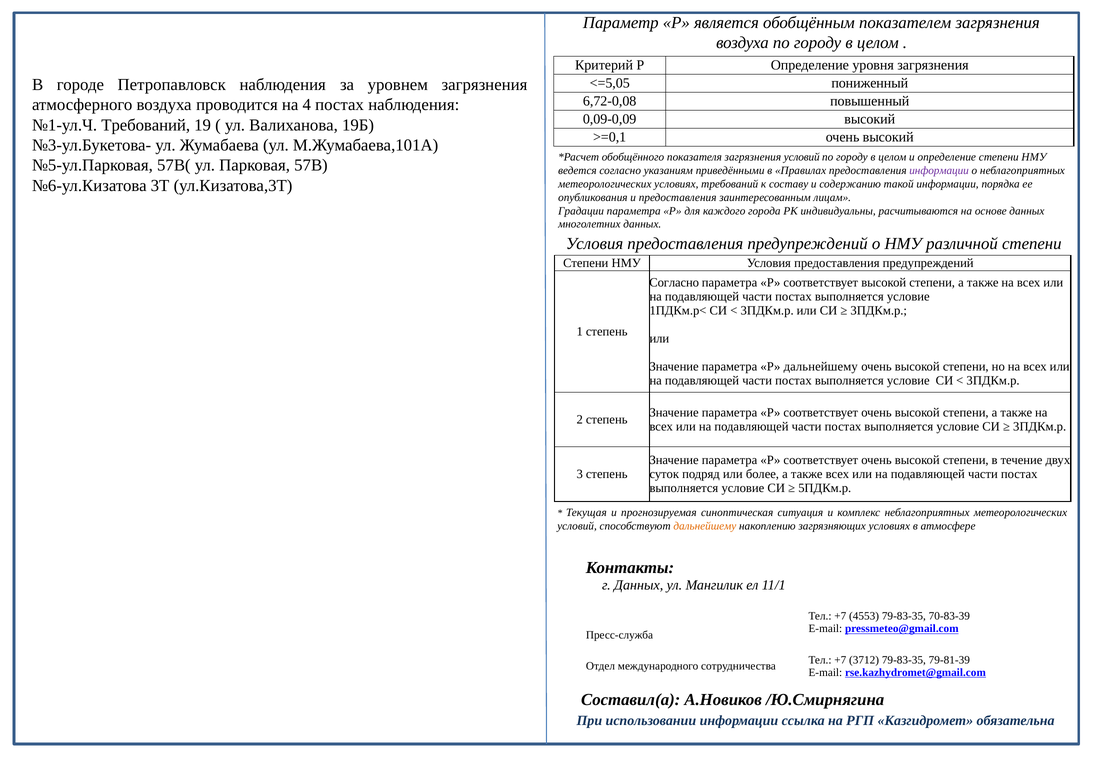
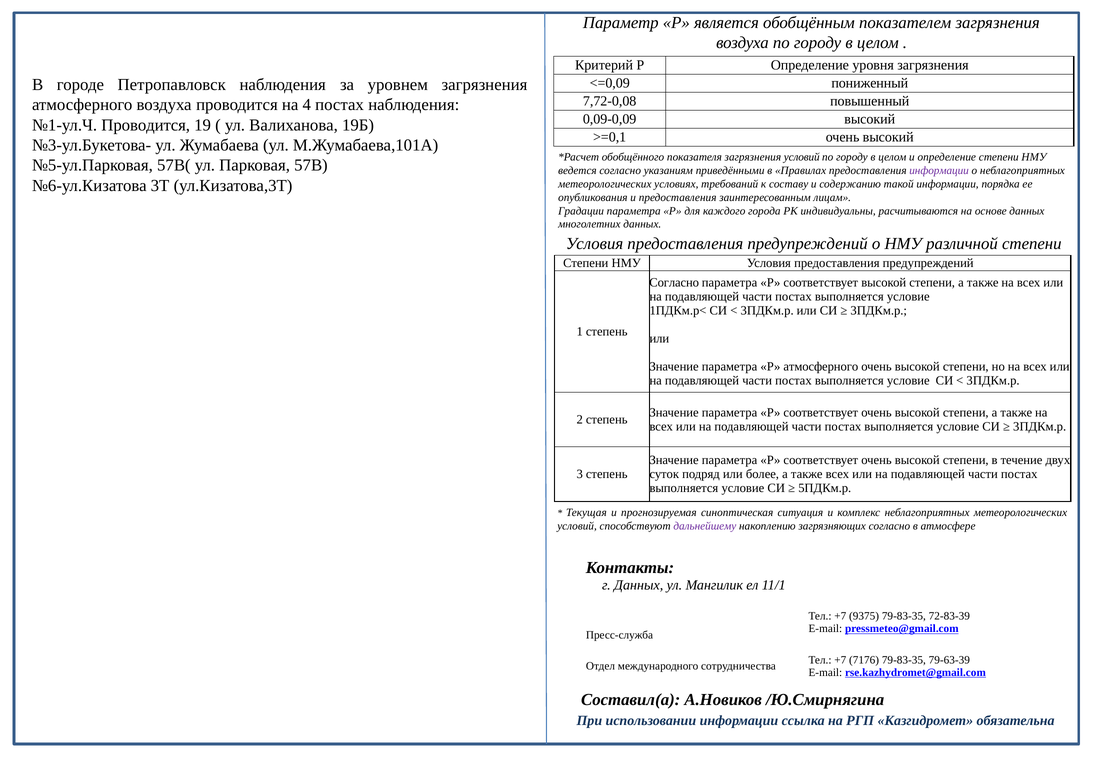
<=5,05: <=5,05 -> <=0,09 (610, 83)
6,72-0,08: 6,72-0,08 -> 7,72-0,08 (610, 101)
№1-ул.Ч Требований: Требований -> Проводится (146, 125)
Р дальнейшему: дальнейшему -> атмосферного (821, 366)
дальнейшему colour: orange -> purple (705, 526)
загрязняющих условиях: условиях -> согласно (889, 526)
4553: 4553 -> 9375 (864, 616)
70-83-39: 70-83-39 -> 72-83-39 (949, 616)
3712: 3712 -> 7176 (864, 660)
79-81-39: 79-81-39 -> 79-63-39 (949, 660)
